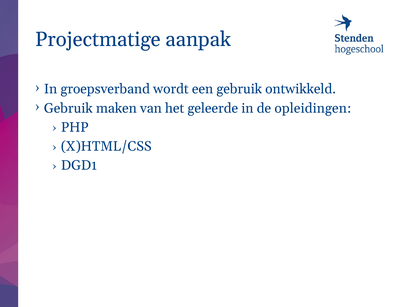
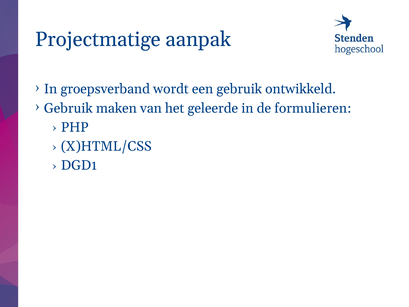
opleidingen: opleidingen -> formulieren (313, 108)
